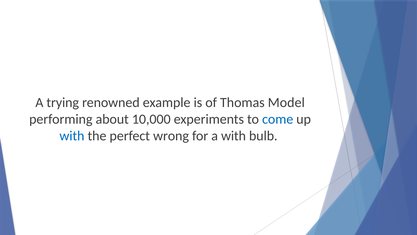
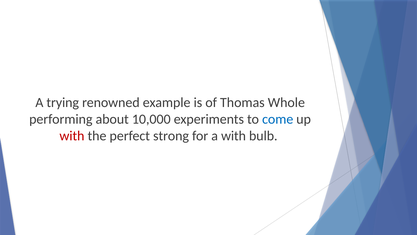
Model: Model -> Whole (286, 102)
with colour: blue -> red (72, 136)
wrong: wrong -> strong (171, 136)
